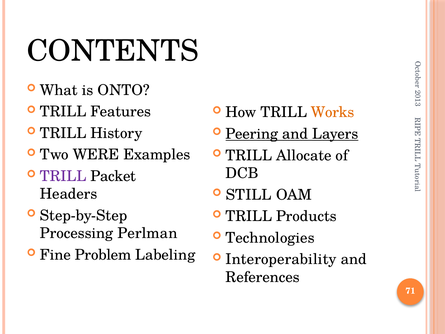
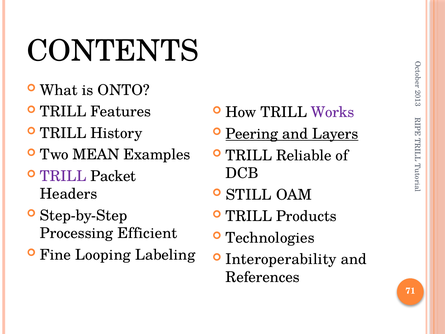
Works colour: orange -> purple (333, 112)
WERE: WERE -> MEAN (96, 155)
Allocate: Allocate -> Reliable (304, 155)
Perlman: Perlman -> Efficient (147, 233)
Problem: Problem -> Looping (103, 255)
